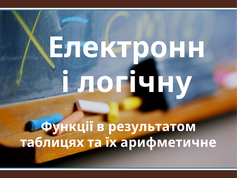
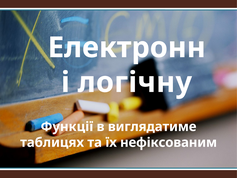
результатом: результатом -> виглядатиме (152, 127)
арифметичне: арифметичне -> нефіксованим (169, 142)
